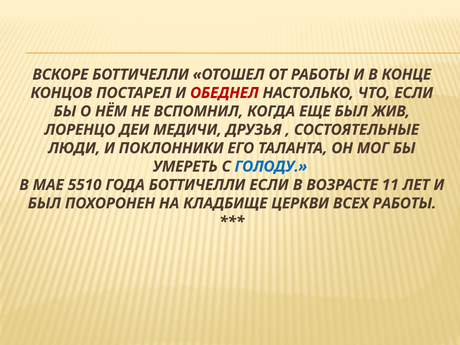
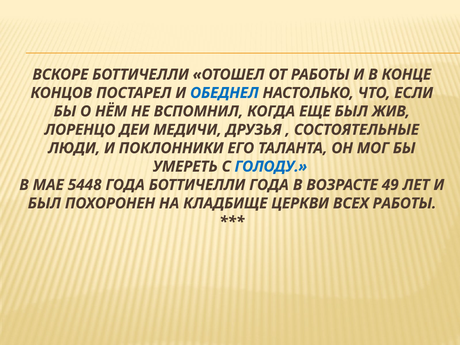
ОБЕДНЕЛ colour: red -> blue (224, 93)
5510: 5510 -> 5448 (85, 185)
БОТТИЧЕЛЛИ ЕСЛИ: ЕСЛИ -> ГОДА (269, 185)
11: 11 -> 49 (390, 185)
